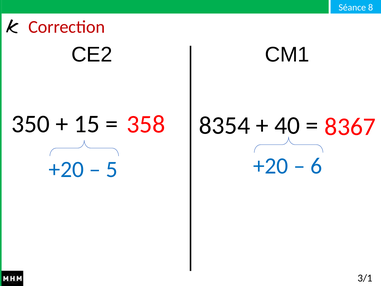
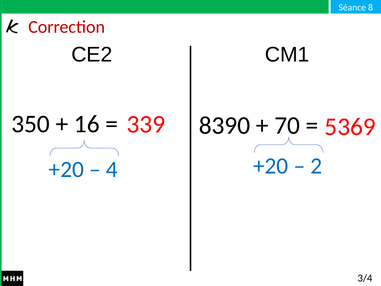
15: 15 -> 16 (87, 124)
358: 358 -> 339 (146, 124)
8354: 8354 -> 8390 (224, 125)
40: 40 -> 70 (287, 125)
8367: 8367 -> 5369 (350, 127)
6: 6 -> 2 (316, 166)
5: 5 -> 4 (112, 169)
3/1: 3/1 -> 3/4 (365, 278)
